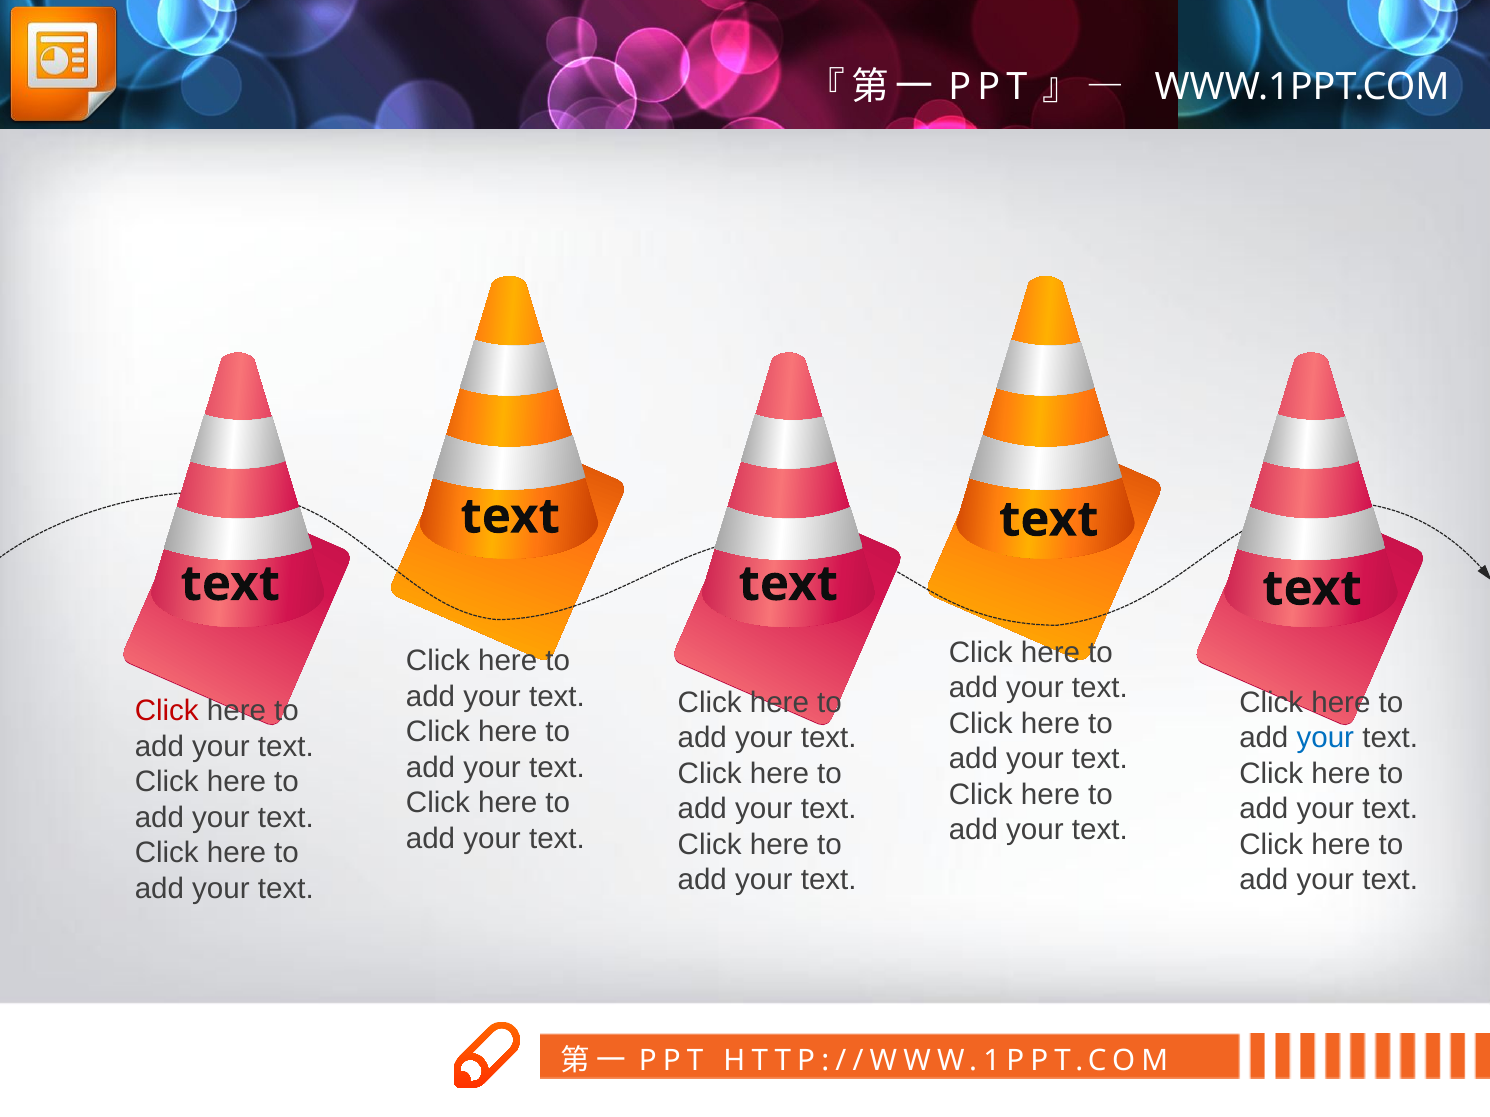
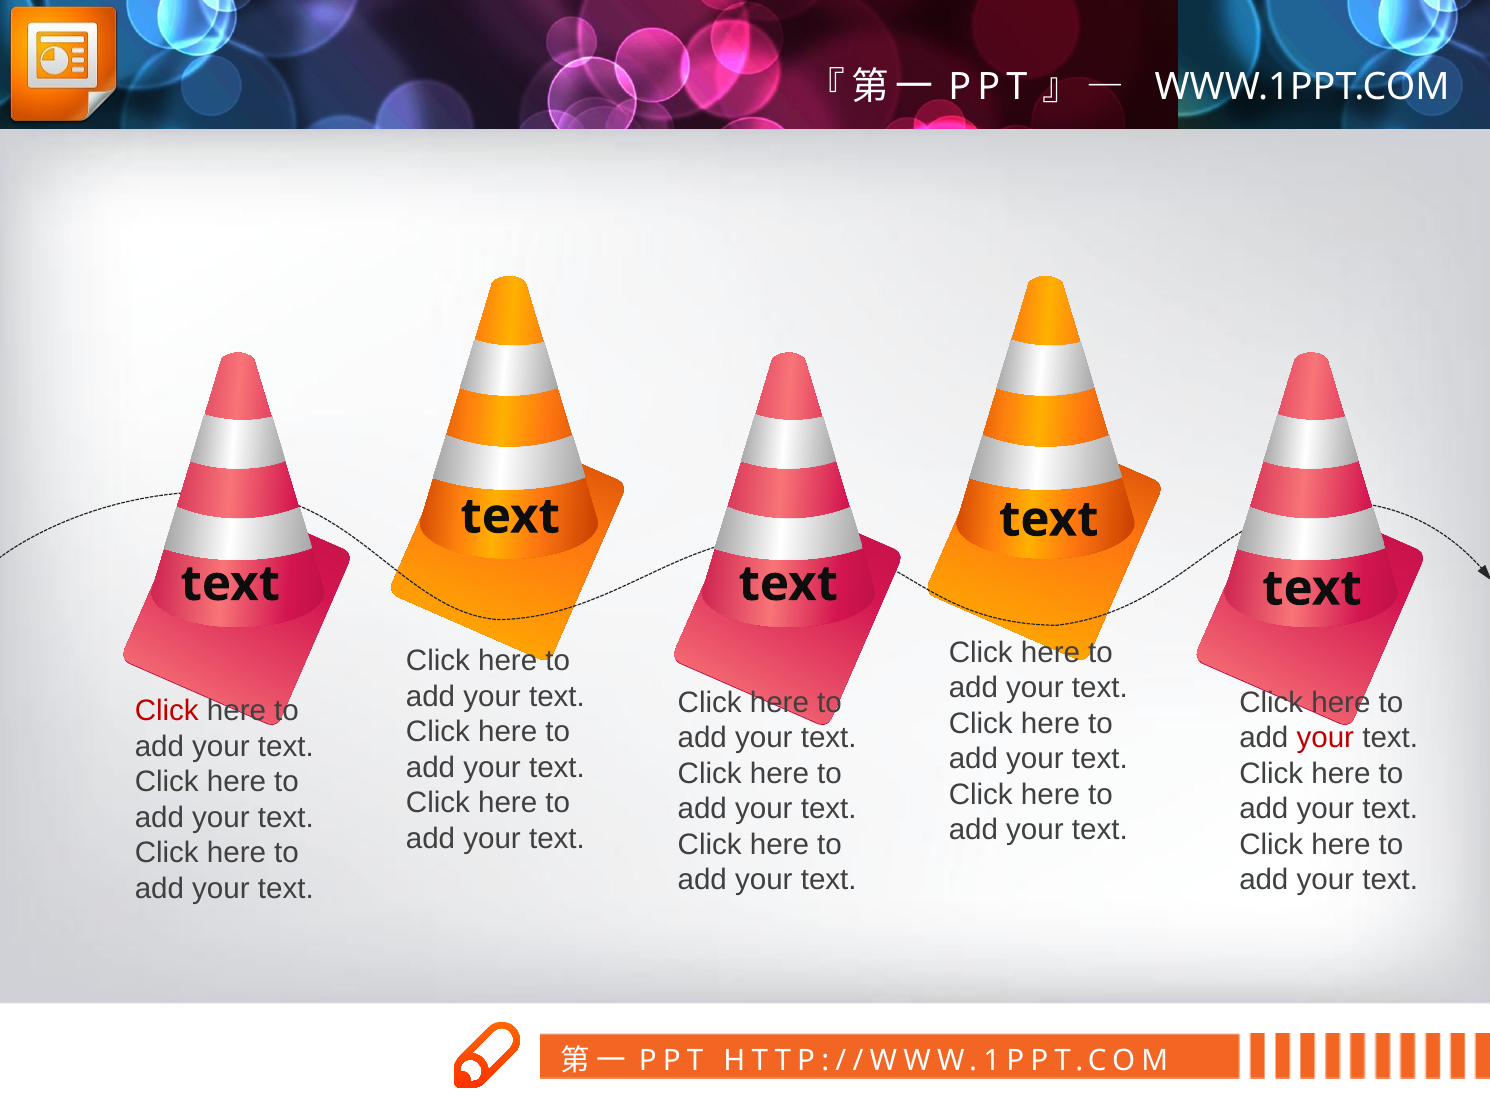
your colour: blue -> red (1325, 738)
